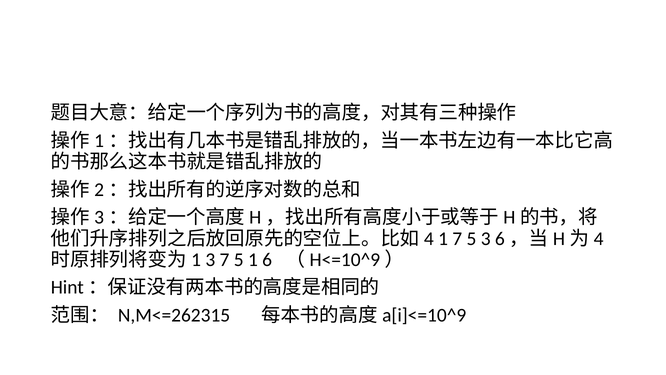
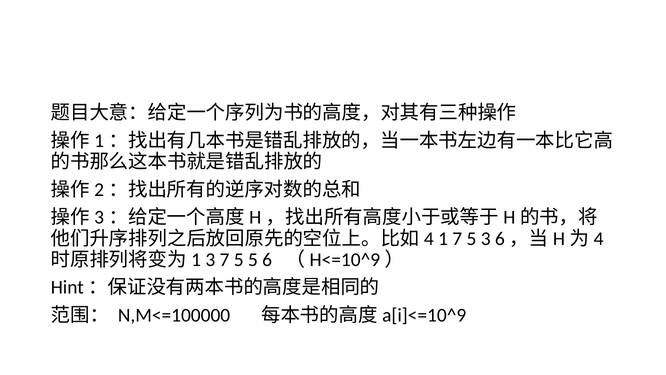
5 1: 1 -> 5 (253, 259)
N,M<=262315: N,M<=262315 -> N,M<=100000 (174, 315)
